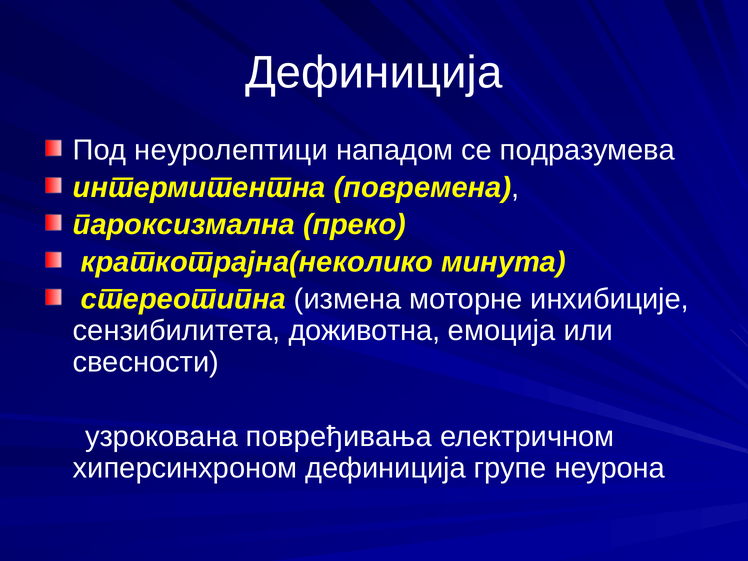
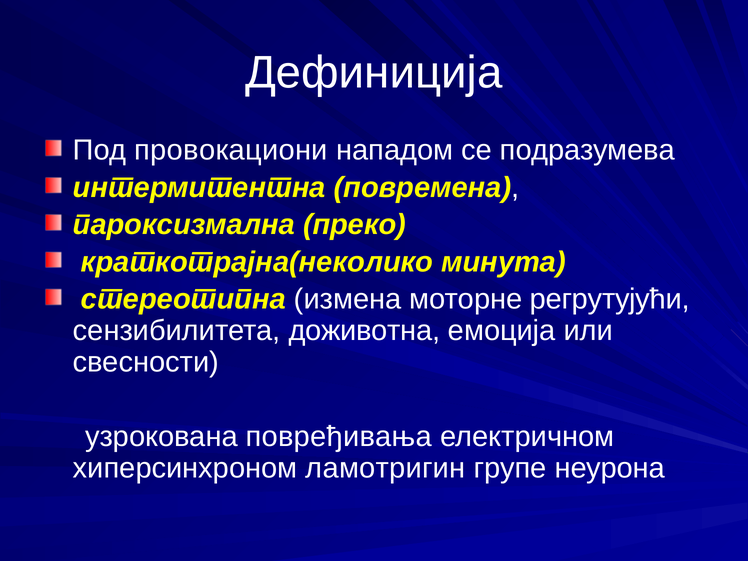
неуролептици: неуролептици -> провокациони (231, 150)
инхибиције: инхибиције -> регрутујући (610, 299)
хиперсинхроном дефиниција: дефиниција -> ламотригин (385, 468)
